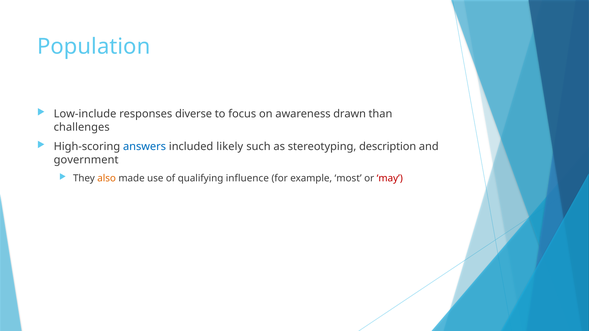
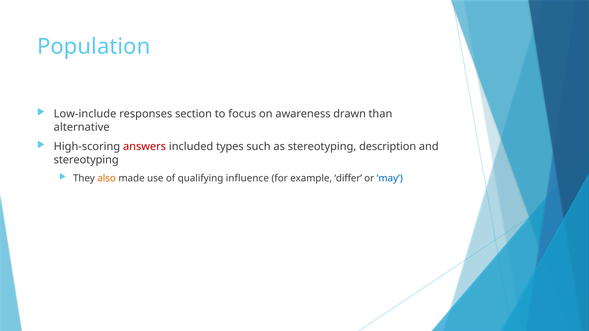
diverse: diverse -> section (194, 114)
challenges: challenges -> alternative (82, 127)
answers colour: blue -> red (145, 147)
likely: likely -> types (230, 147)
government: government -> stereotyping (86, 160)
most: most -> differ (348, 178)
may colour: red -> blue (390, 178)
